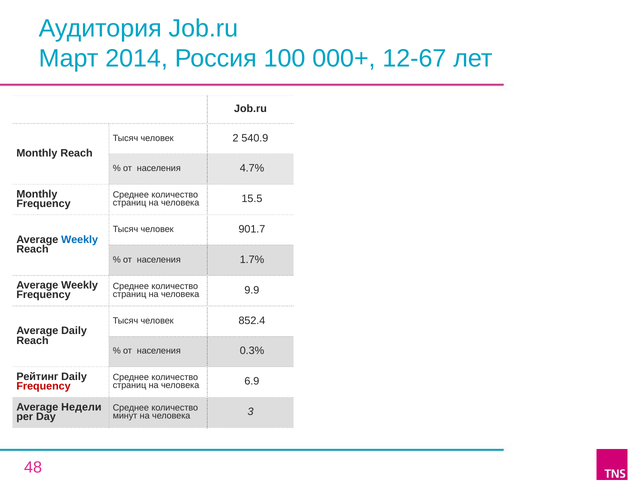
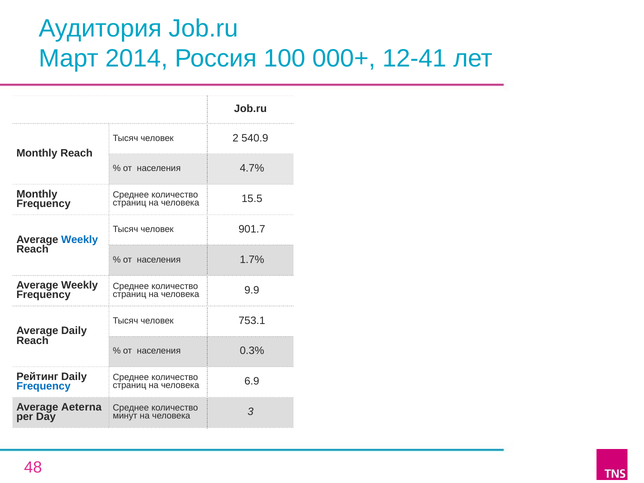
12-67: 12-67 -> 12-41 (414, 59)
852.4: 852.4 -> 753.1 (252, 321)
Frequency colour: red -> blue (44, 386)
Недели: Недели -> Aeterna (81, 407)
